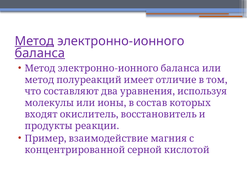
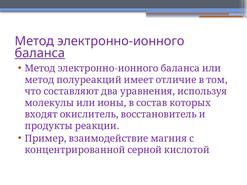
Метод underline: present -> none (34, 41)
